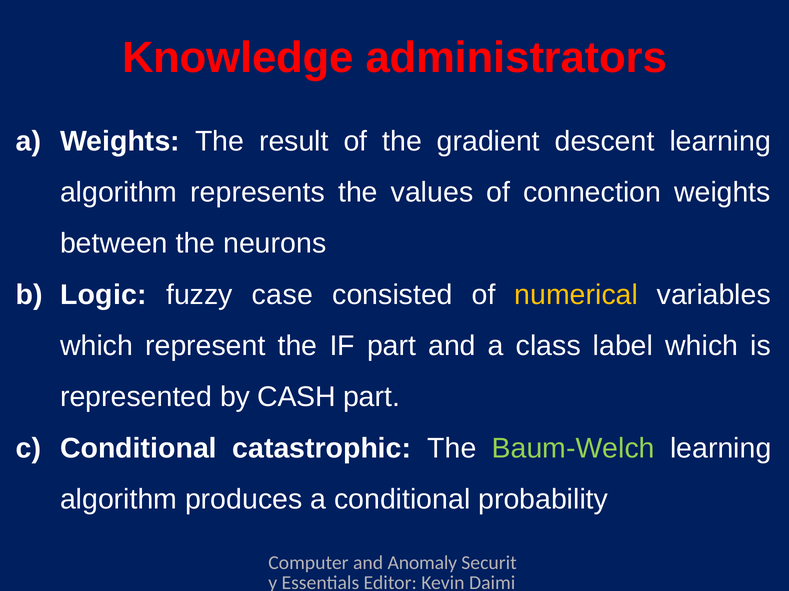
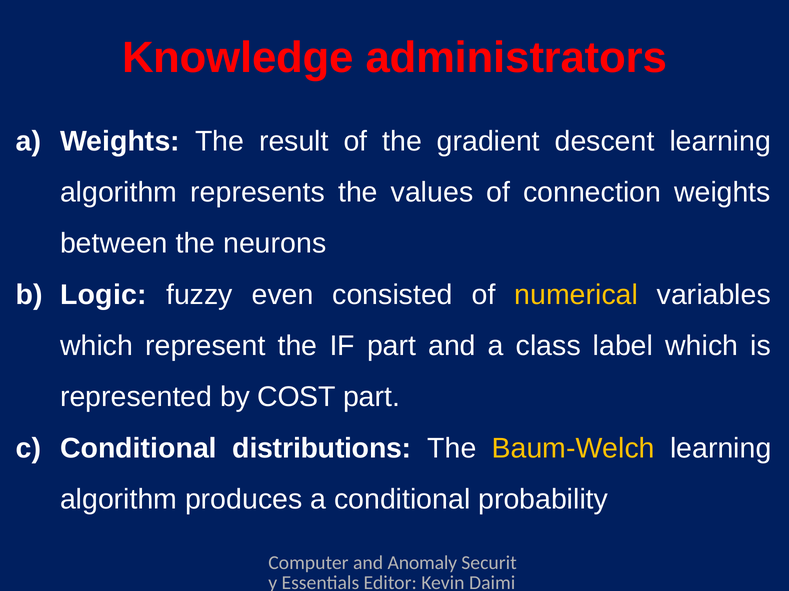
case: case -> even (283, 295)
CASH: CASH -> COST (296, 398)
catastrophic: catastrophic -> distributions (322, 449)
Baum-Welch colour: light green -> yellow (573, 449)
